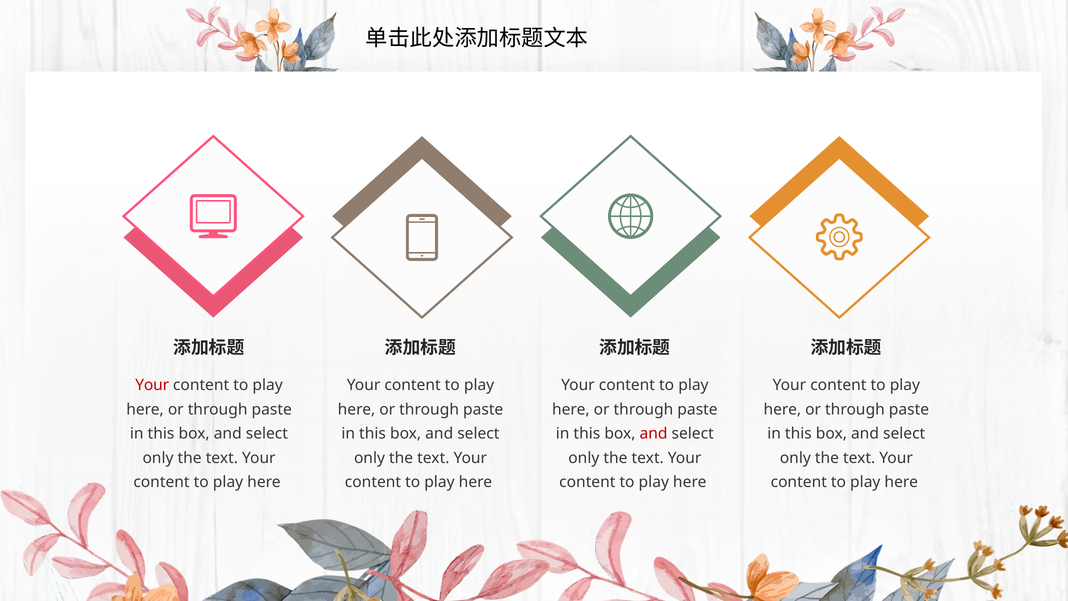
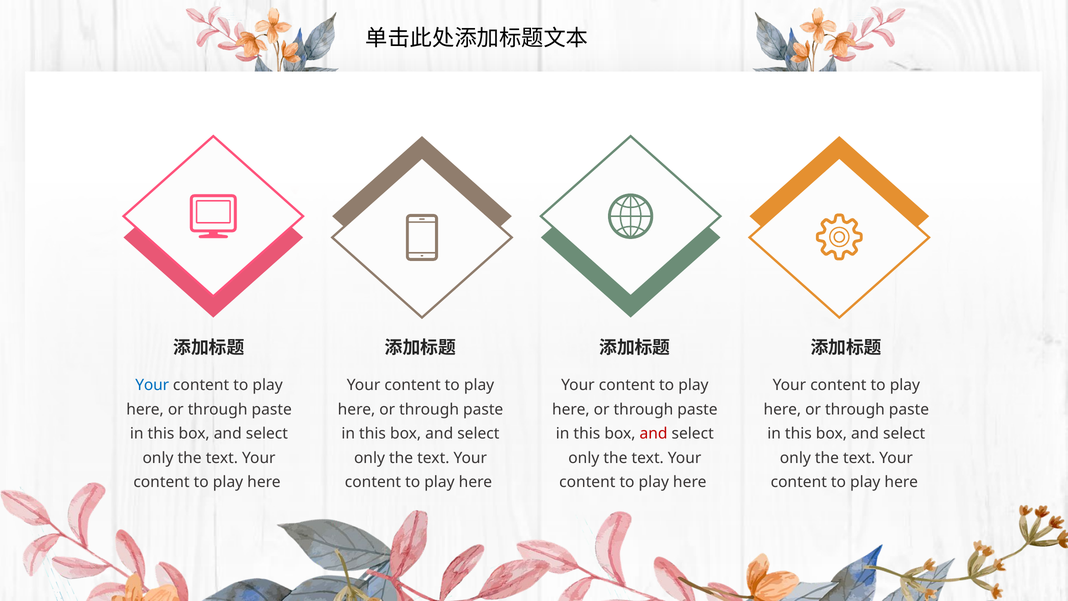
Your colour: red -> blue (152, 385)
